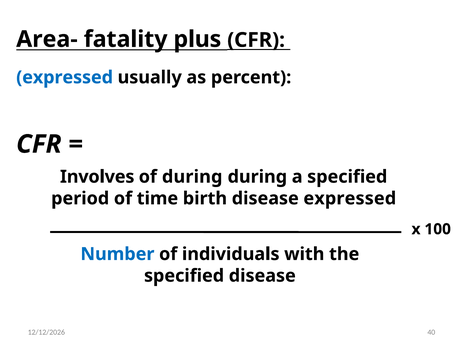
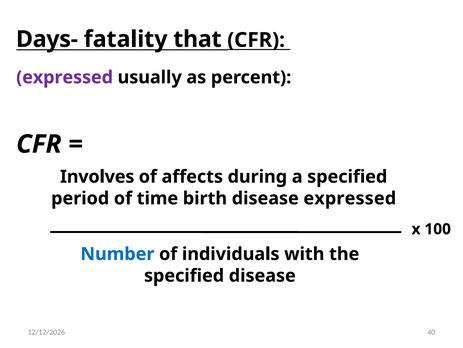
Area-: Area- -> Days- (47, 39)
plus: plus -> that (197, 39)
expressed colour: blue -> purple (65, 77)
of during: during -> affects (192, 176)
